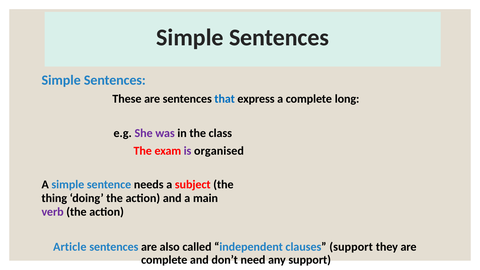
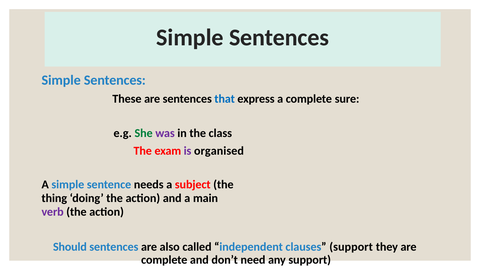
long: long -> sure (347, 99)
She colour: purple -> green (144, 133)
Article: Article -> Should (70, 247)
